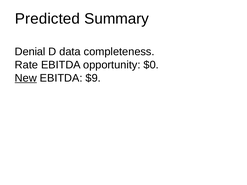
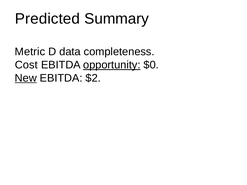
Denial: Denial -> Metric (30, 52)
Rate: Rate -> Cost (26, 65)
opportunity underline: none -> present (112, 65)
$9: $9 -> $2 (93, 78)
